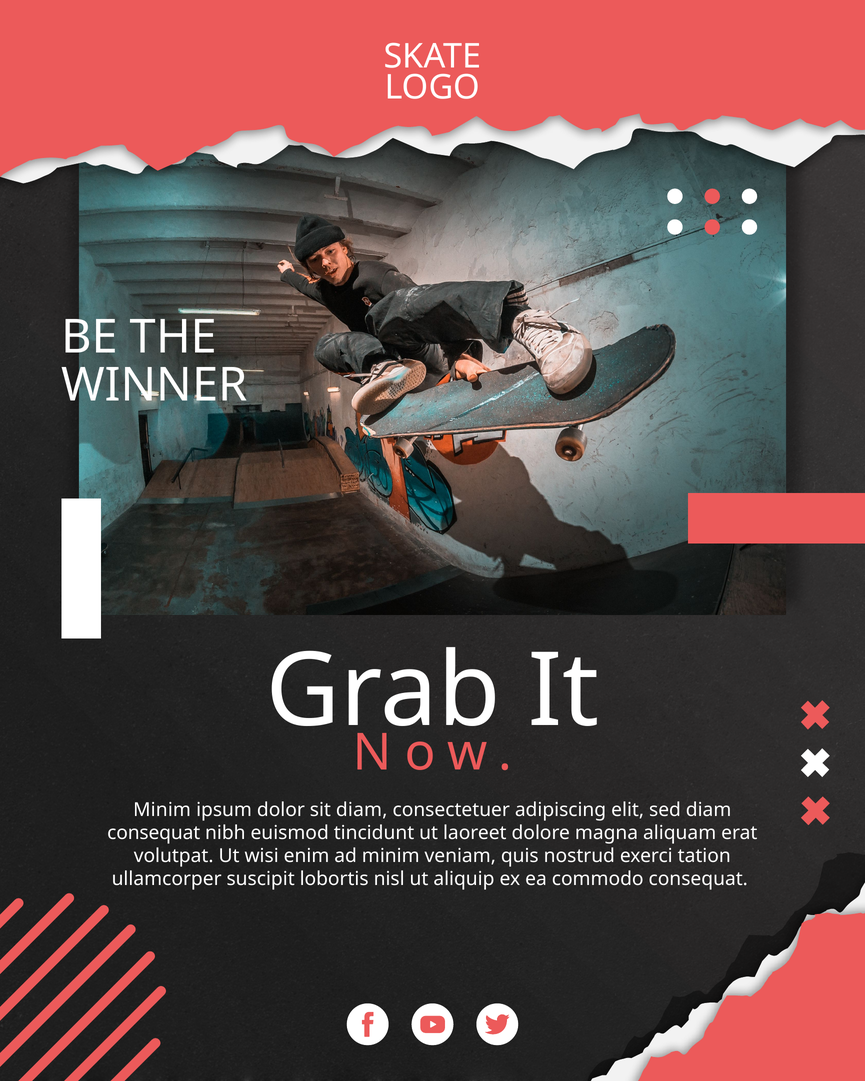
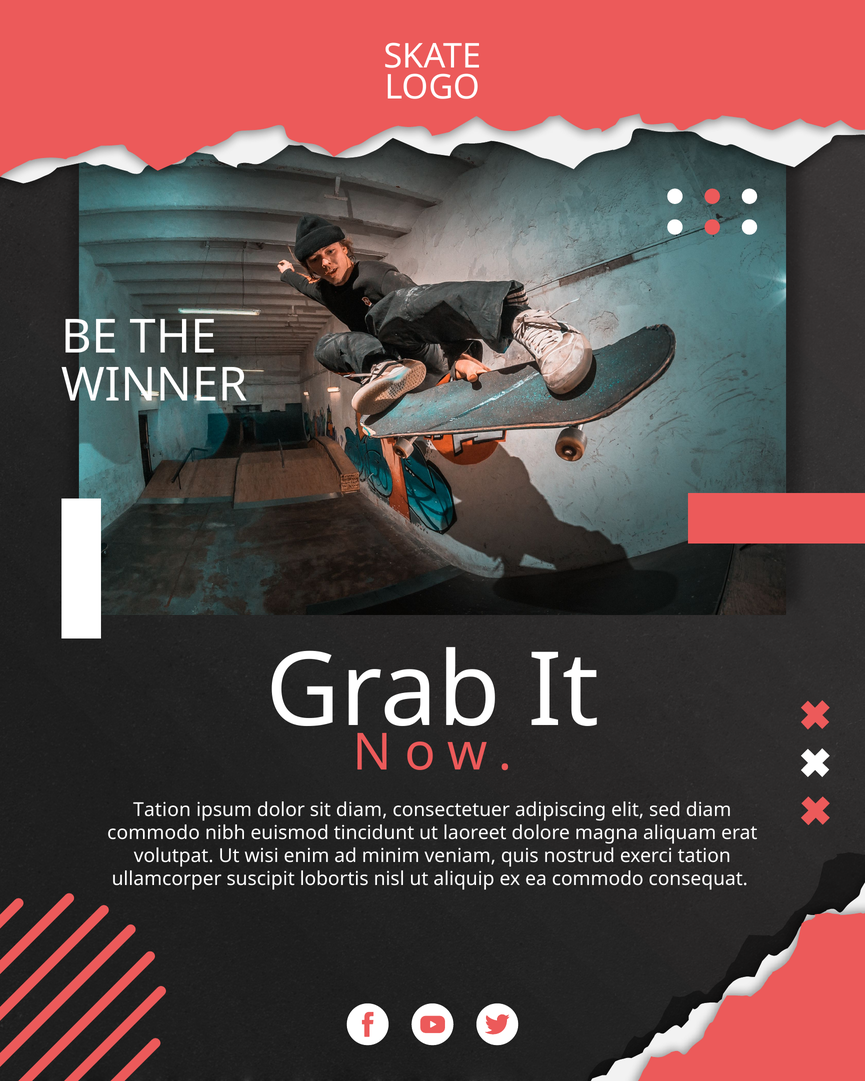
Minim: Minim -> Tation (162, 810)
consequat: consequat -> commodo (154, 833)
